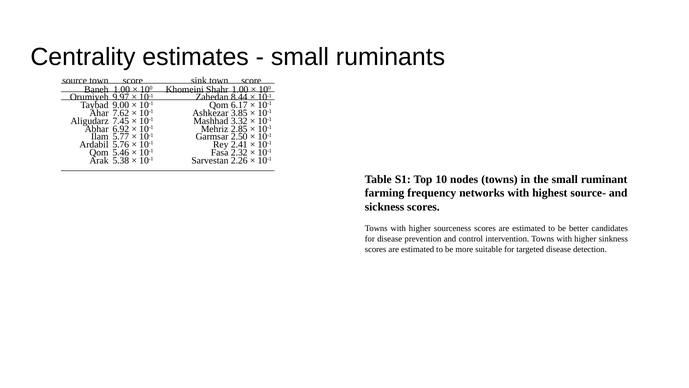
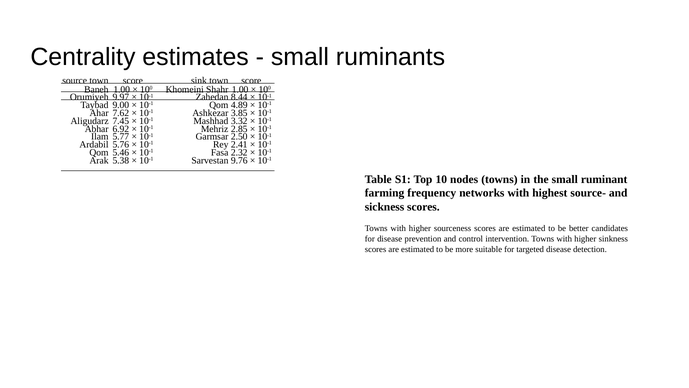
6.17: 6.17 -> 4.89 (239, 105)
2.26: 2.26 -> 9.76 (239, 160)
